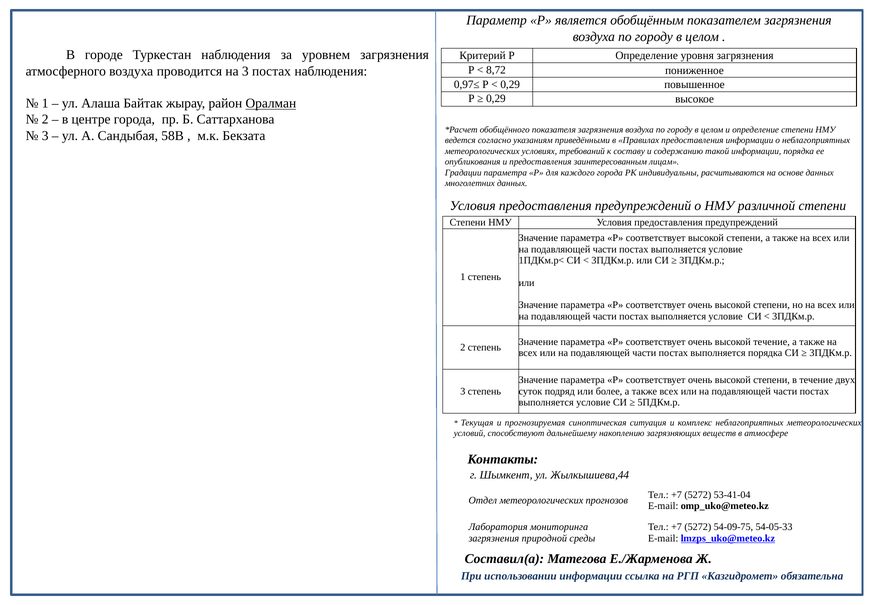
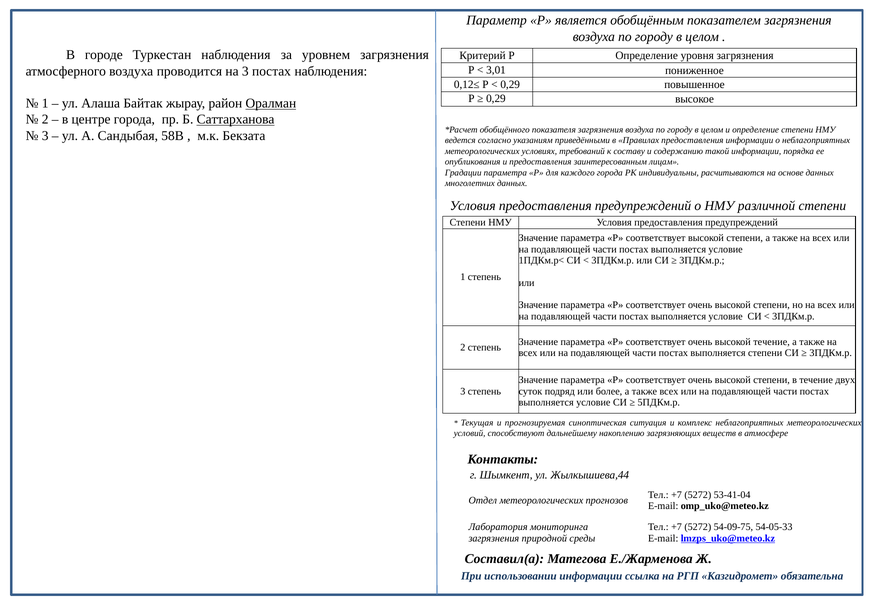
8,72: 8,72 -> 3,01 (496, 70)
0,97≤: 0,97≤ -> 0,12≤ (467, 84)
Саттарханова underline: none -> present (236, 120)
выполняется порядка: порядка -> степени (765, 353)
